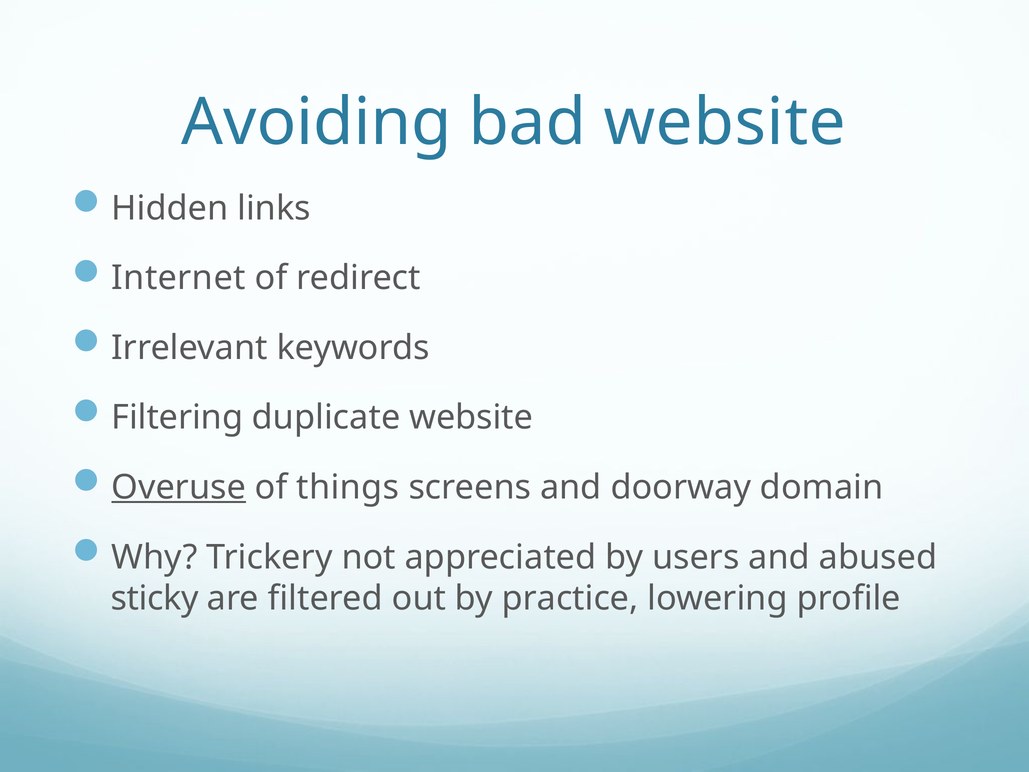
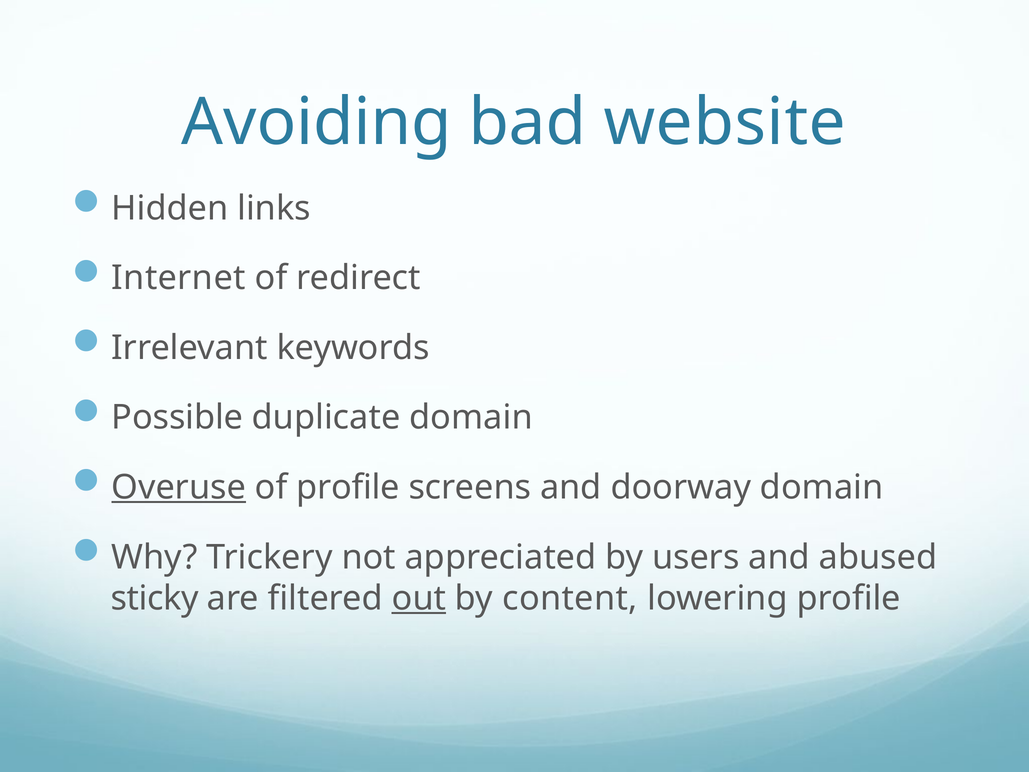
Filtering: Filtering -> Possible (177, 417)
duplicate website: website -> domain (471, 417)
of things: things -> profile (348, 487)
out underline: none -> present (419, 598)
practice: practice -> content (570, 598)
